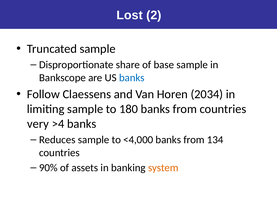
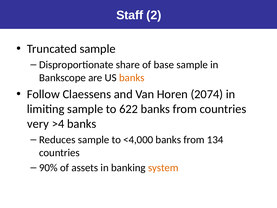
Lost: Lost -> Staff (130, 15)
banks colour: blue -> orange (132, 78)
2034: 2034 -> 2074 (207, 94)
180: 180 -> 622 (129, 109)
